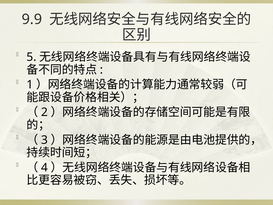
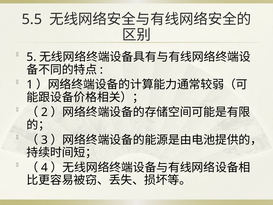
9.9: 9.9 -> 5.5 (32, 19)
